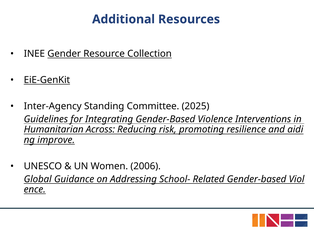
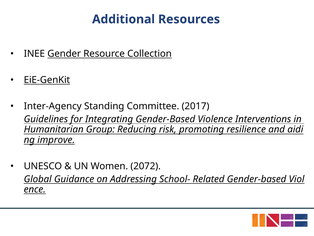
2025: 2025 -> 2017 (196, 106)
Across: Across -> Group (100, 129)
2006: 2006 -> 2072 (146, 166)
